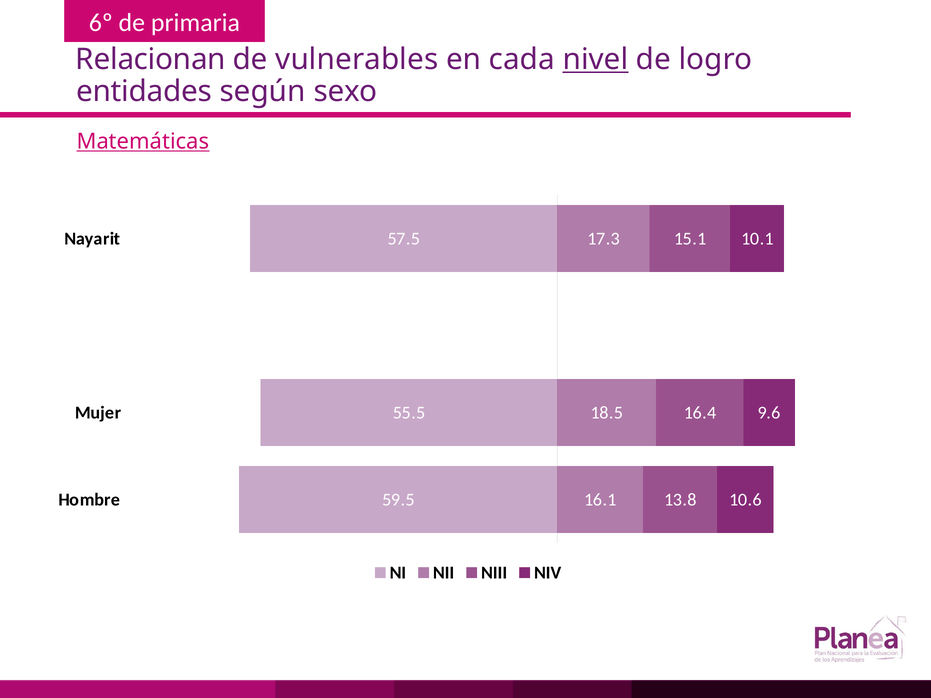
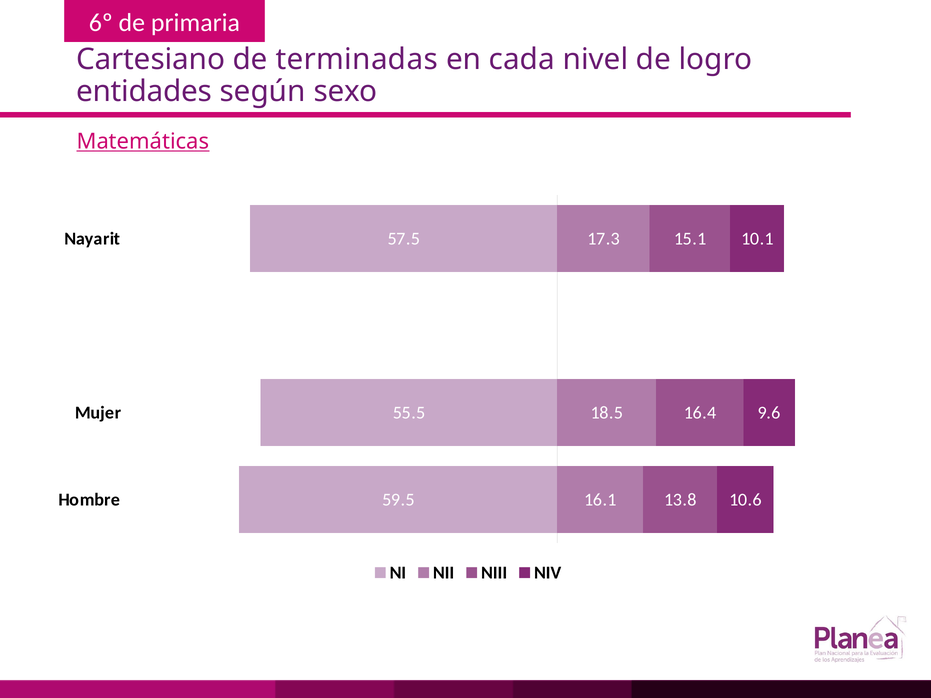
Relacionan: Relacionan -> Cartesiano (151, 59)
vulnerables: vulnerables -> terminadas (357, 59)
nivel underline: present -> none (595, 59)
